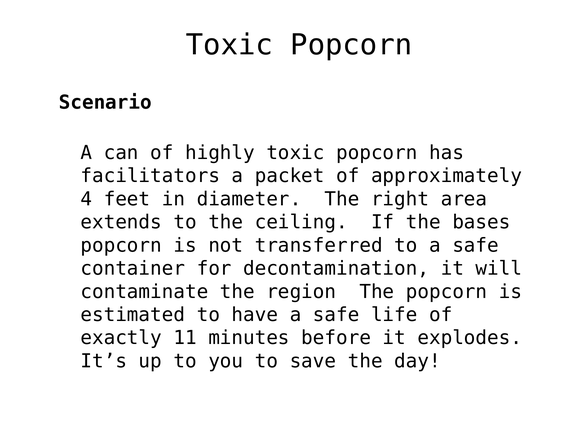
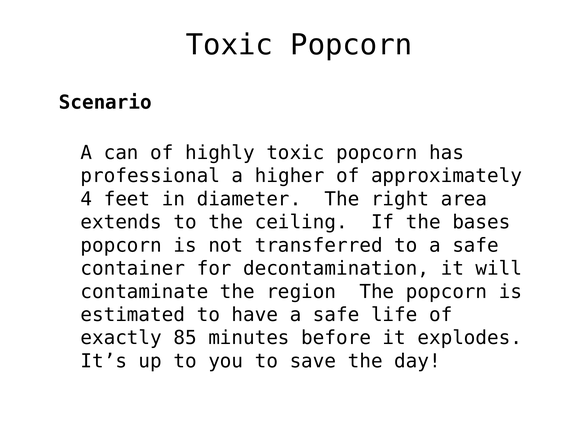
facilitators: facilitators -> professional (150, 176)
packet: packet -> higher (290, 176)
11: 11 -> 85 (185, 338)
